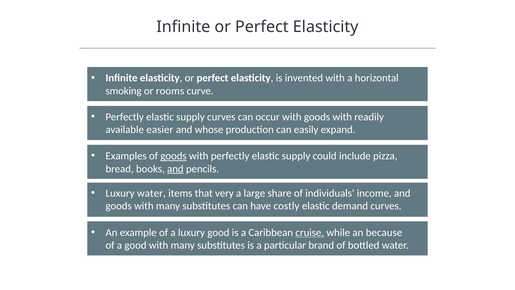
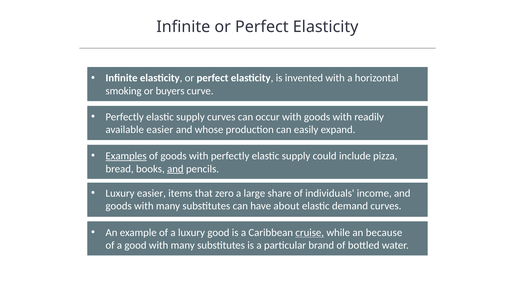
rooms: rooms -> buyers (170, 91)
Examples underline: none -> present (126, 156)
goods underline: present -> none (174, 156)
Luxury water: water -> easier (151, 193)
very: very -> zero (224, 193)
costly: costly -> about (286, 206)
